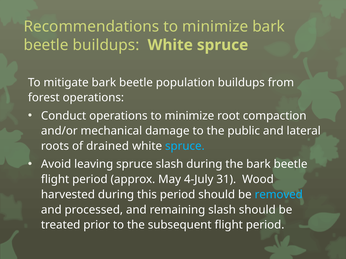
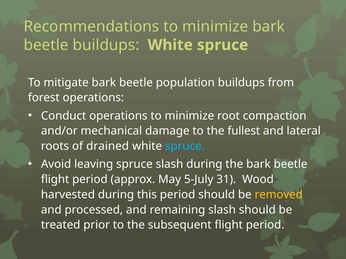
public: public -> fullest (244, 131)
4-July: 4-July -> 5-July (199, 180)
removed colour: light blue -> yellow (279, 195)
